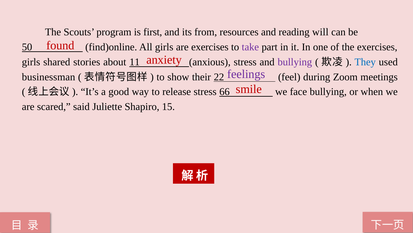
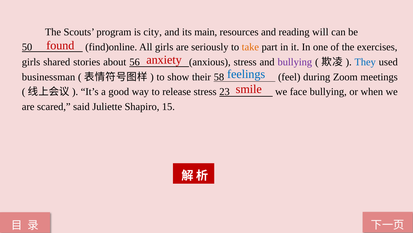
first: first -> city (153, 32)
from: from -> main (206, 32)
are exercises: exercises -> seriously (210, 47)
take colour: purple -> orange (250, 47)
11: 11 -> 56 (135, 62)
feelings colour: purple -> blue (246, 74)
22: 22 -> 58 (219, 77)
66: 66 -> 23 (225, 92)
